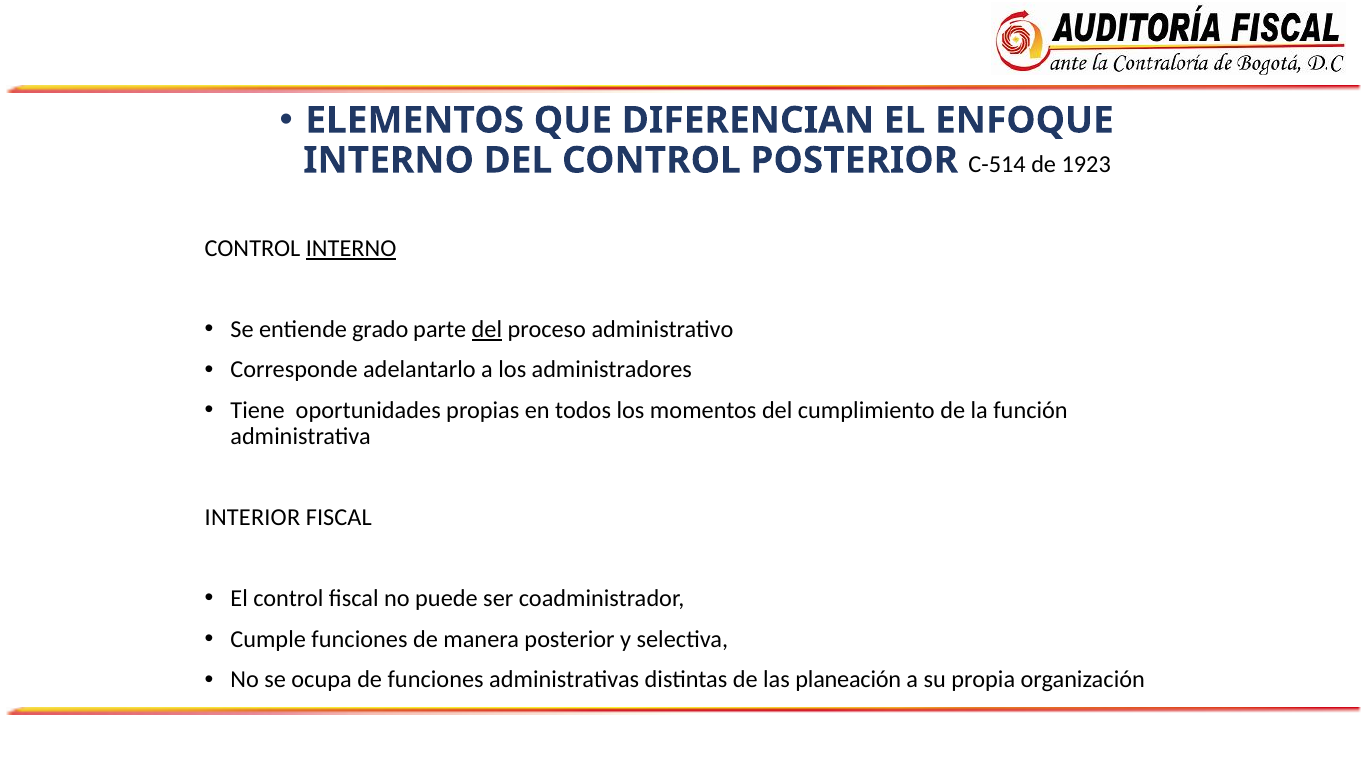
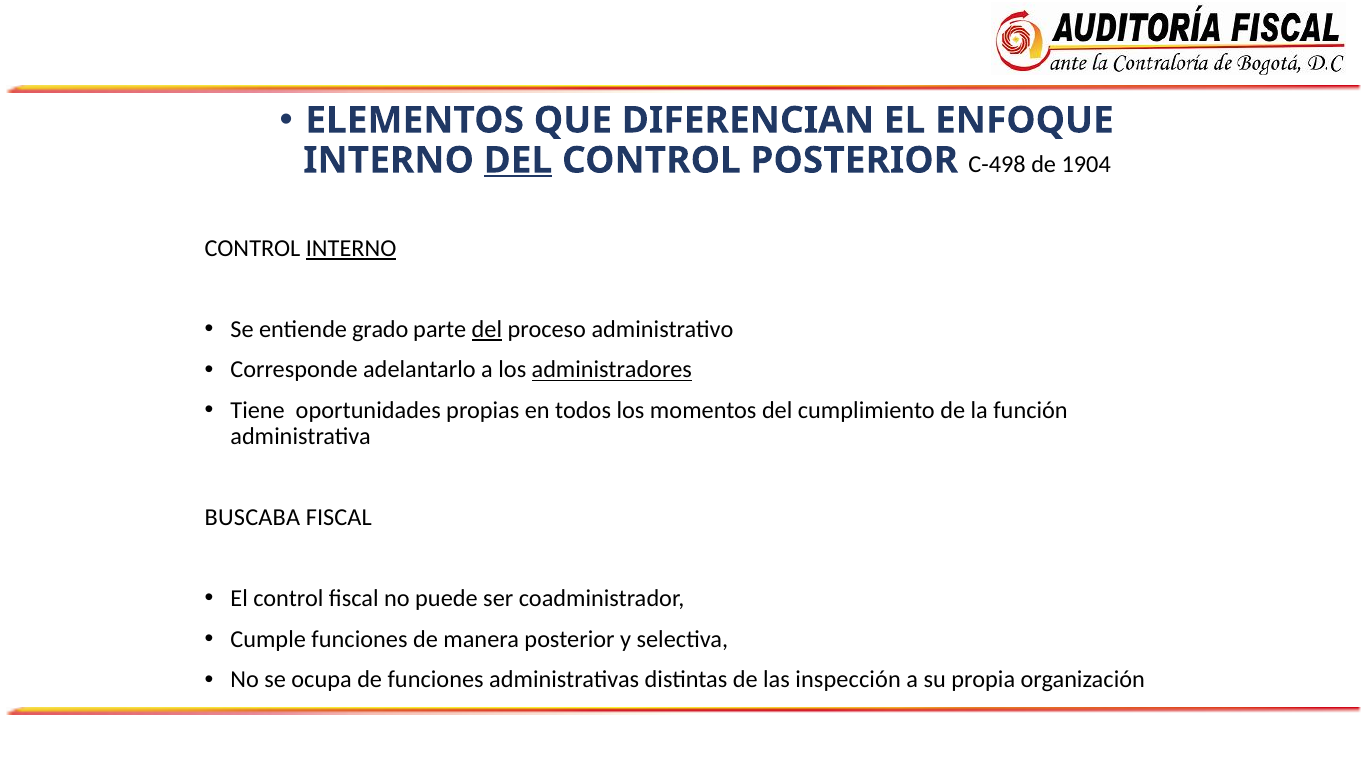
DEL underline: none -> present (518, 160)
C-514: C-514 -> C-498 (997, 165)
1923: 1923 -> 1904 (1086, 165)
administradores underline: none -> present (612, 370)
INTERIOR: INTERIOR -> BUSCABA (252, 518)
planeación: planeación -> inspección (848, 680)
